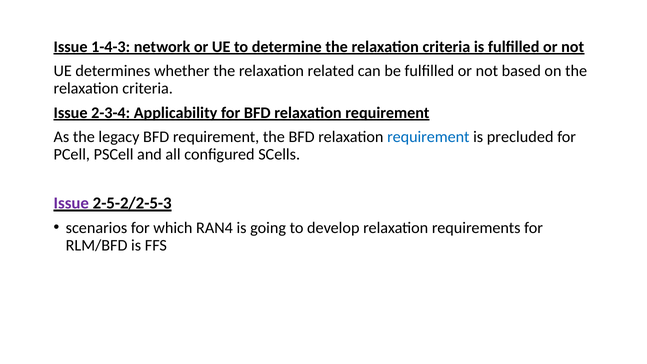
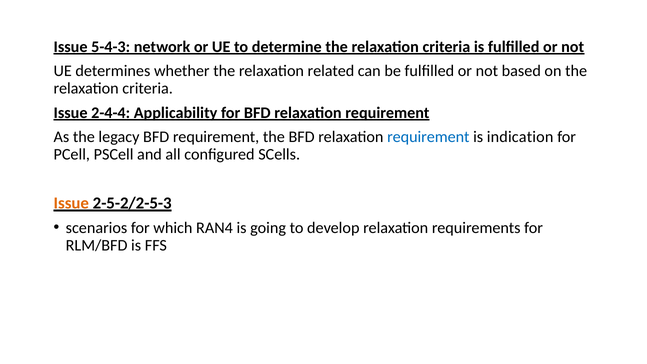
1-4-3: 1-4-3 -> 5-4-3 (111, 47)
2-3-4: 2-3-4 -> 2-4-4 (111, 113)
precluded: precluded -> indication (520, 137)
Issue colour: purple -> orange (71, 203)
